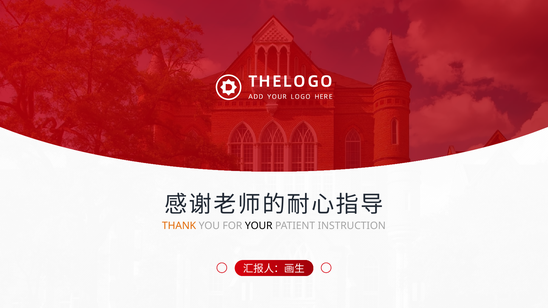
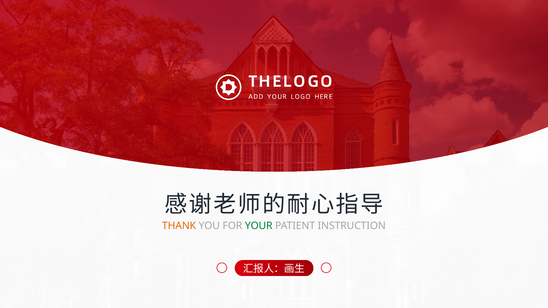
YOUR colour: black -> green (259, 226)
